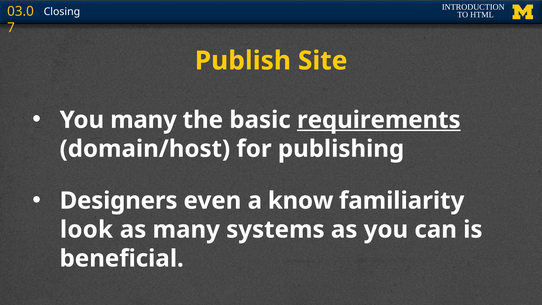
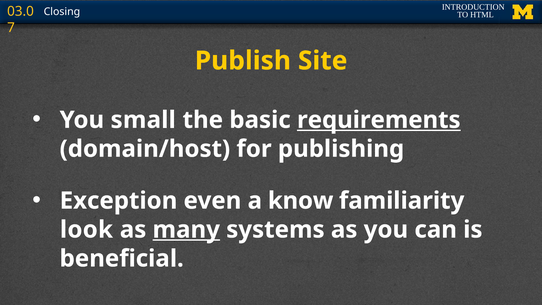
You many: many -> small (143, 120)
Designers: Designers -> Exception (118, 201)
many underline: none -> present (186, 230)
